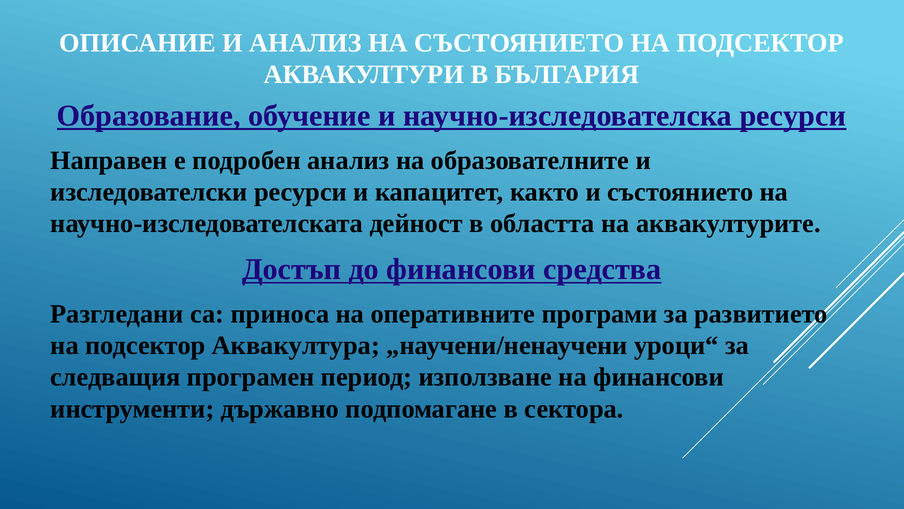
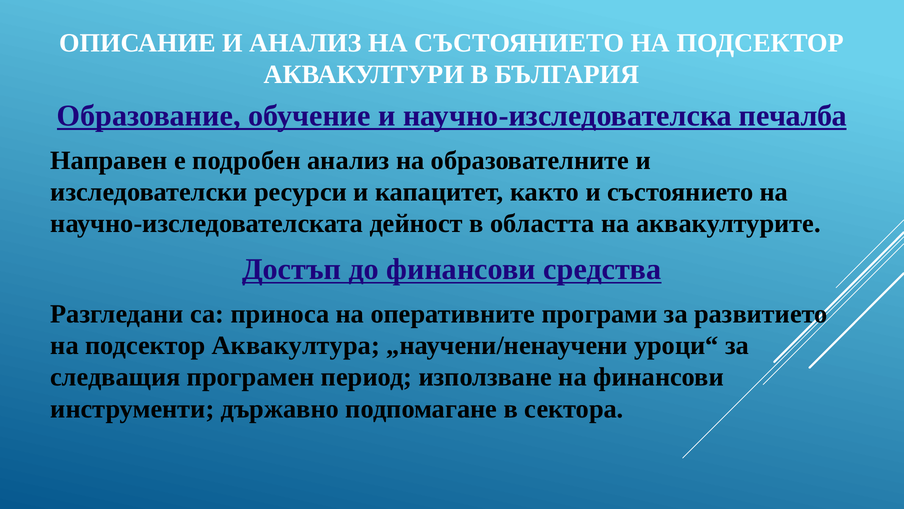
научно-изследователска ресурси: ресурси -> печалба (793, 116)
